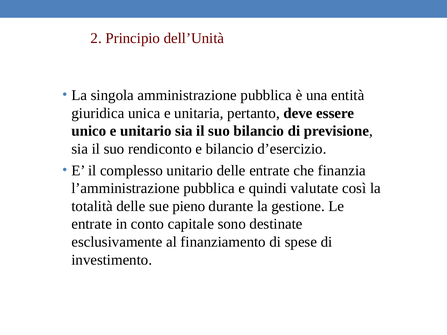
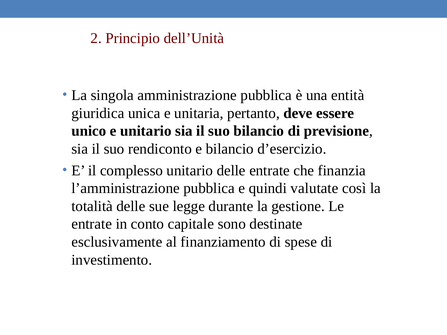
pieno: pieno -> legge (189, 206)
